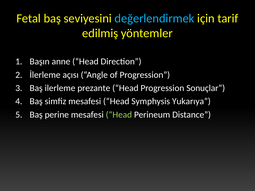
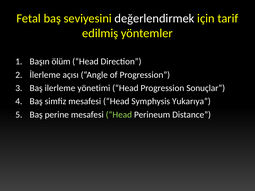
değerlendirmek colour: light blue -> white (154, 18)
anne: anne -> ölüm (61, 62)
prezante: prezante -> yönetimi (94, 88)
